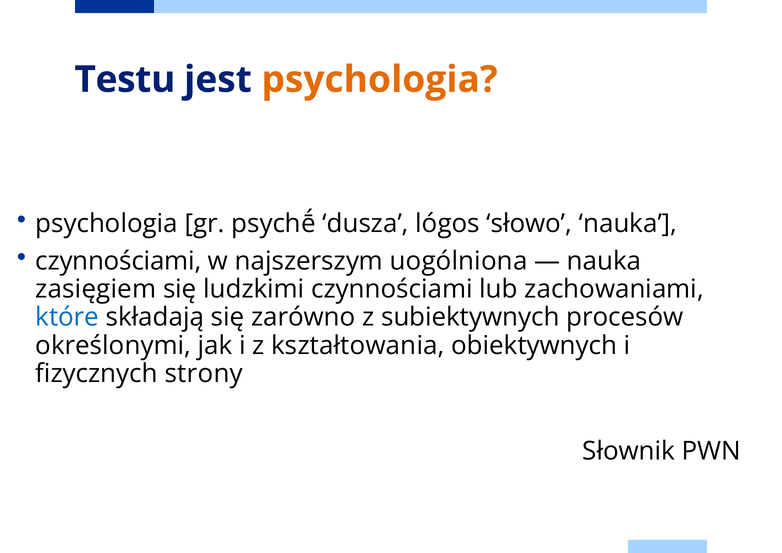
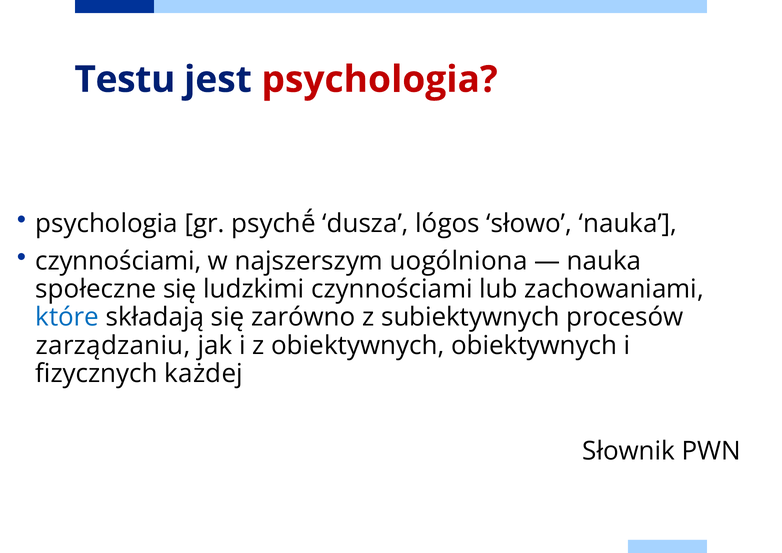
psychologia colour: orange -> red (380, 80)
zasięgiem: zasięgiem -> społeczne (96, 289)
określonymi: określonymi -> zarządzaniu (113, 345)
z kształtowania: kształtowania -> obiektywnych (358, 345)
strony: strony -> każdej (204, 374)
